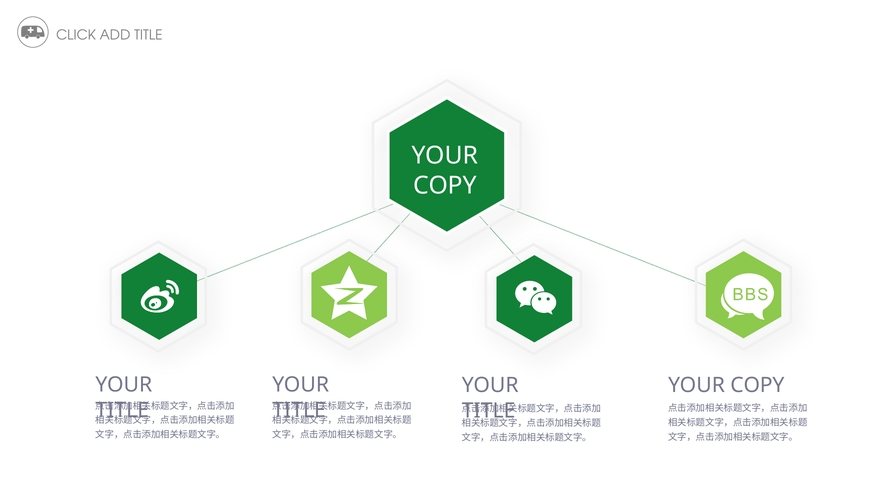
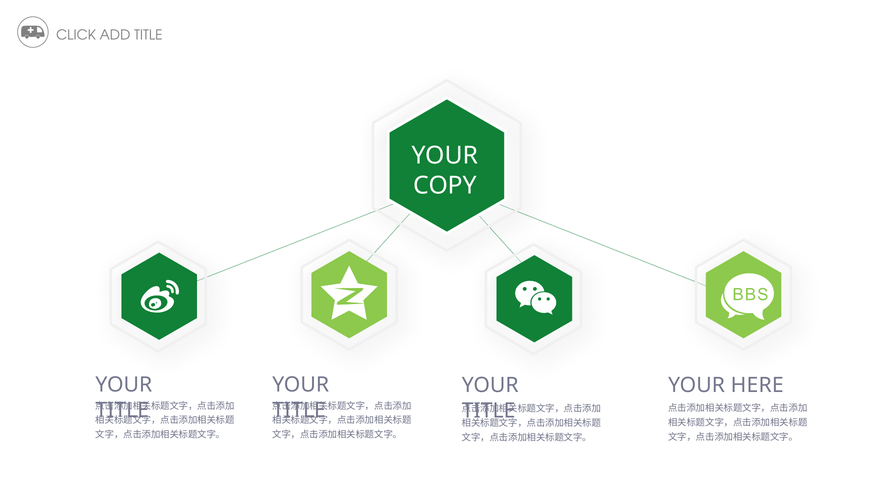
COPY: COPY -> HERE (757, 386)
